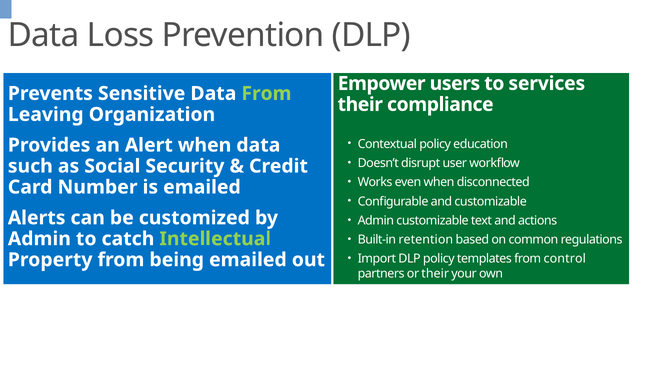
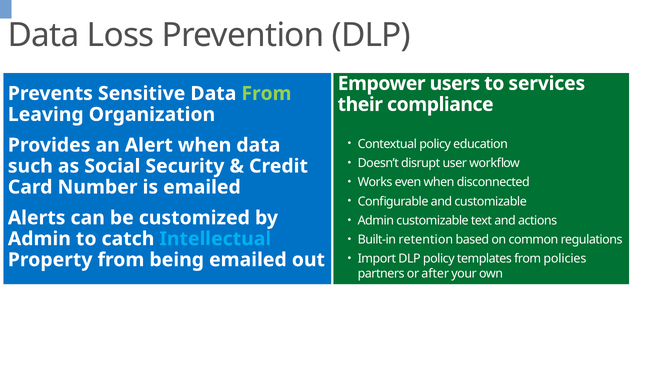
Intellectual colour: light green -> light blue (215, 239)
control: control -> policies (565, 259)
or their: their -> after (435, 274)
